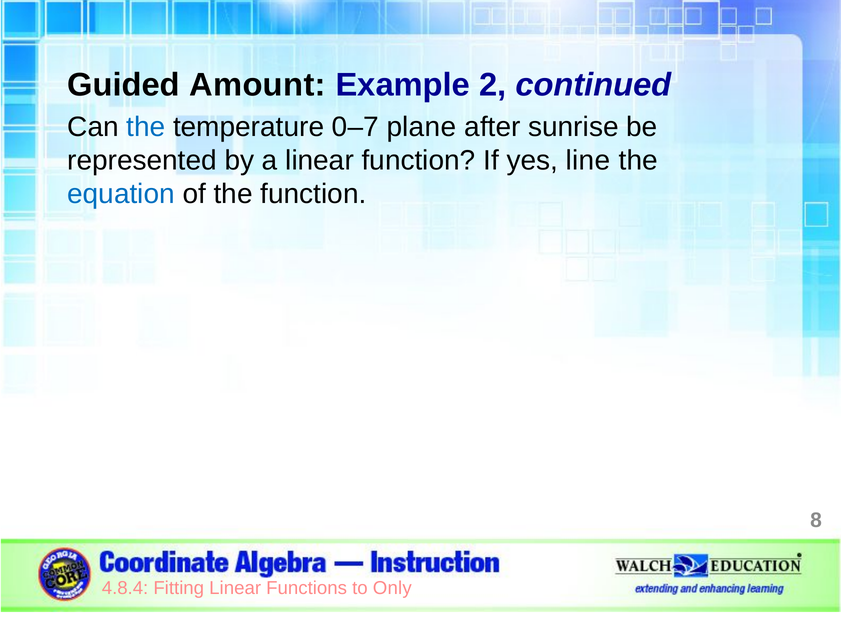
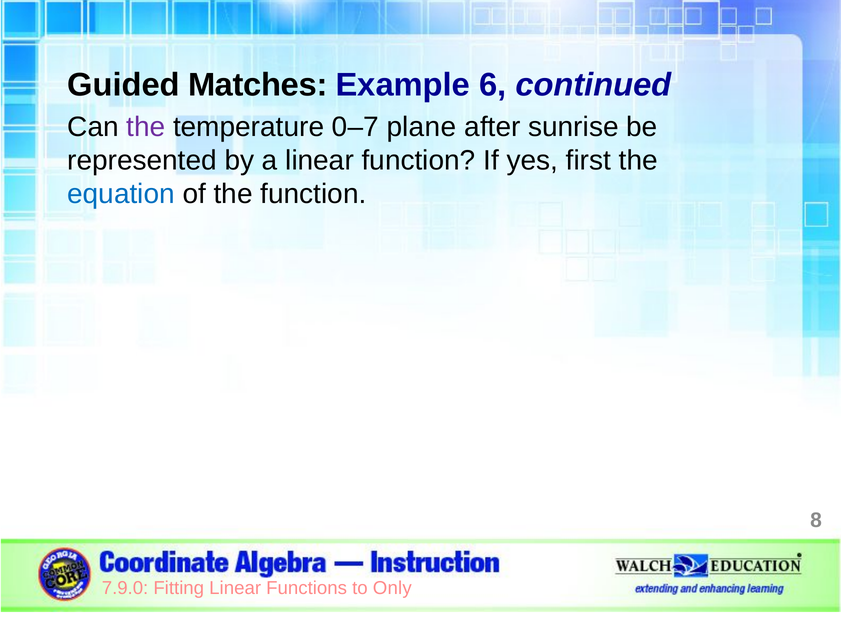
Amount: Amount -> Matches (258, 85)
2: 2 -> 6 (493, 85)
the colour: blue -> purple (146, 127)
line: line -> first (588, 160)
4.8.4: 4.8.4 -> 7.9.0 (125, 588)
